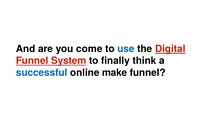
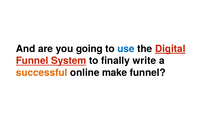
come: come -> going (89, 49)
think: think -> write (144, 61)
successful colour: blue -> orange (42, 73)
